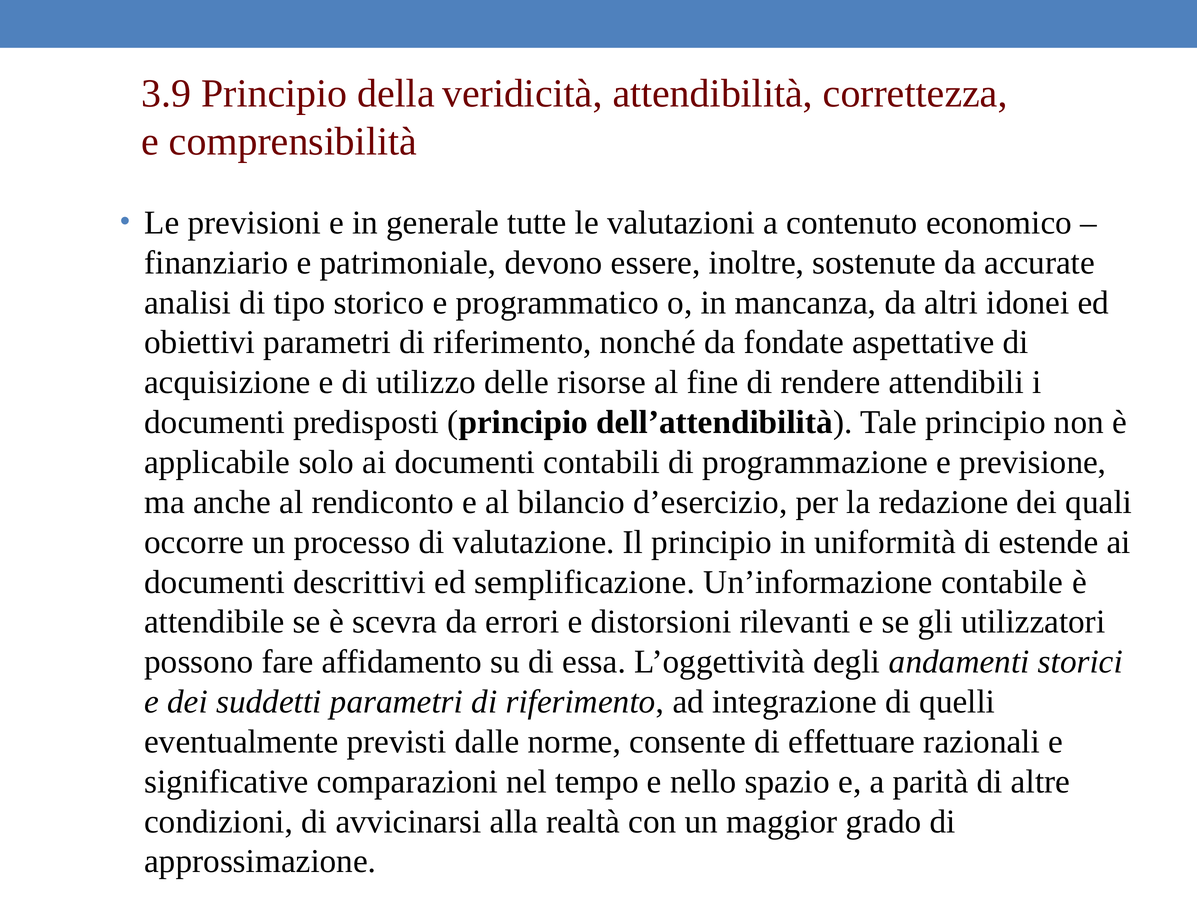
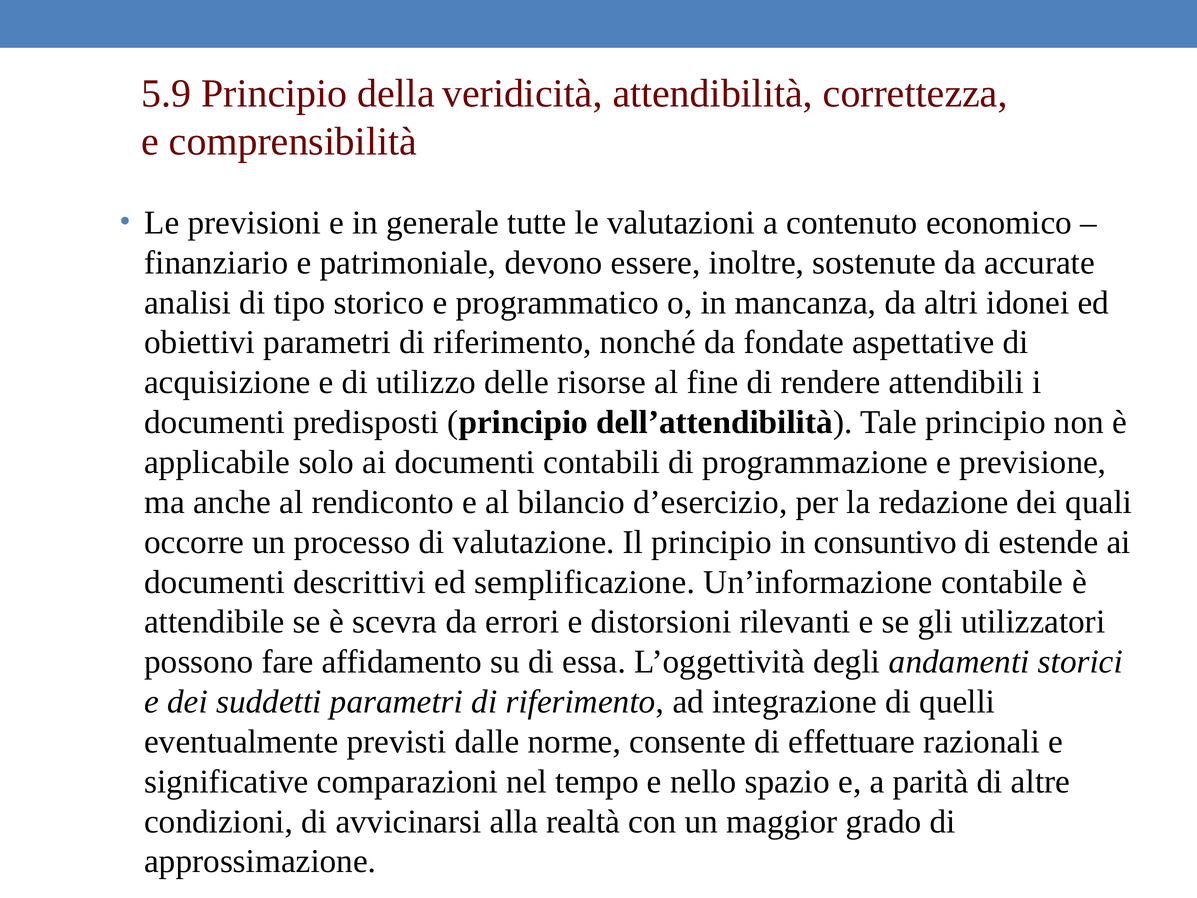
3.9: 3.9 -> 5.9 (166, 94)
uniformità: uniformità -> consuntivo (885, 542)
